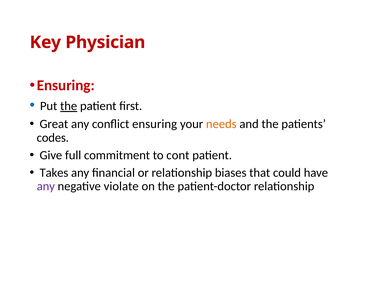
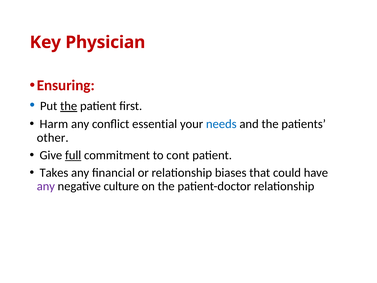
Great: Great -> Harm (54, 124)
conflict ensuring: ensuring -> essential (155, 124)
needs colour: orange -> blue (221, 124)
codes: codes -> other (53, 138)
full underline: none -> present (73, 155)
violate: violate -> culture (121, 186)
